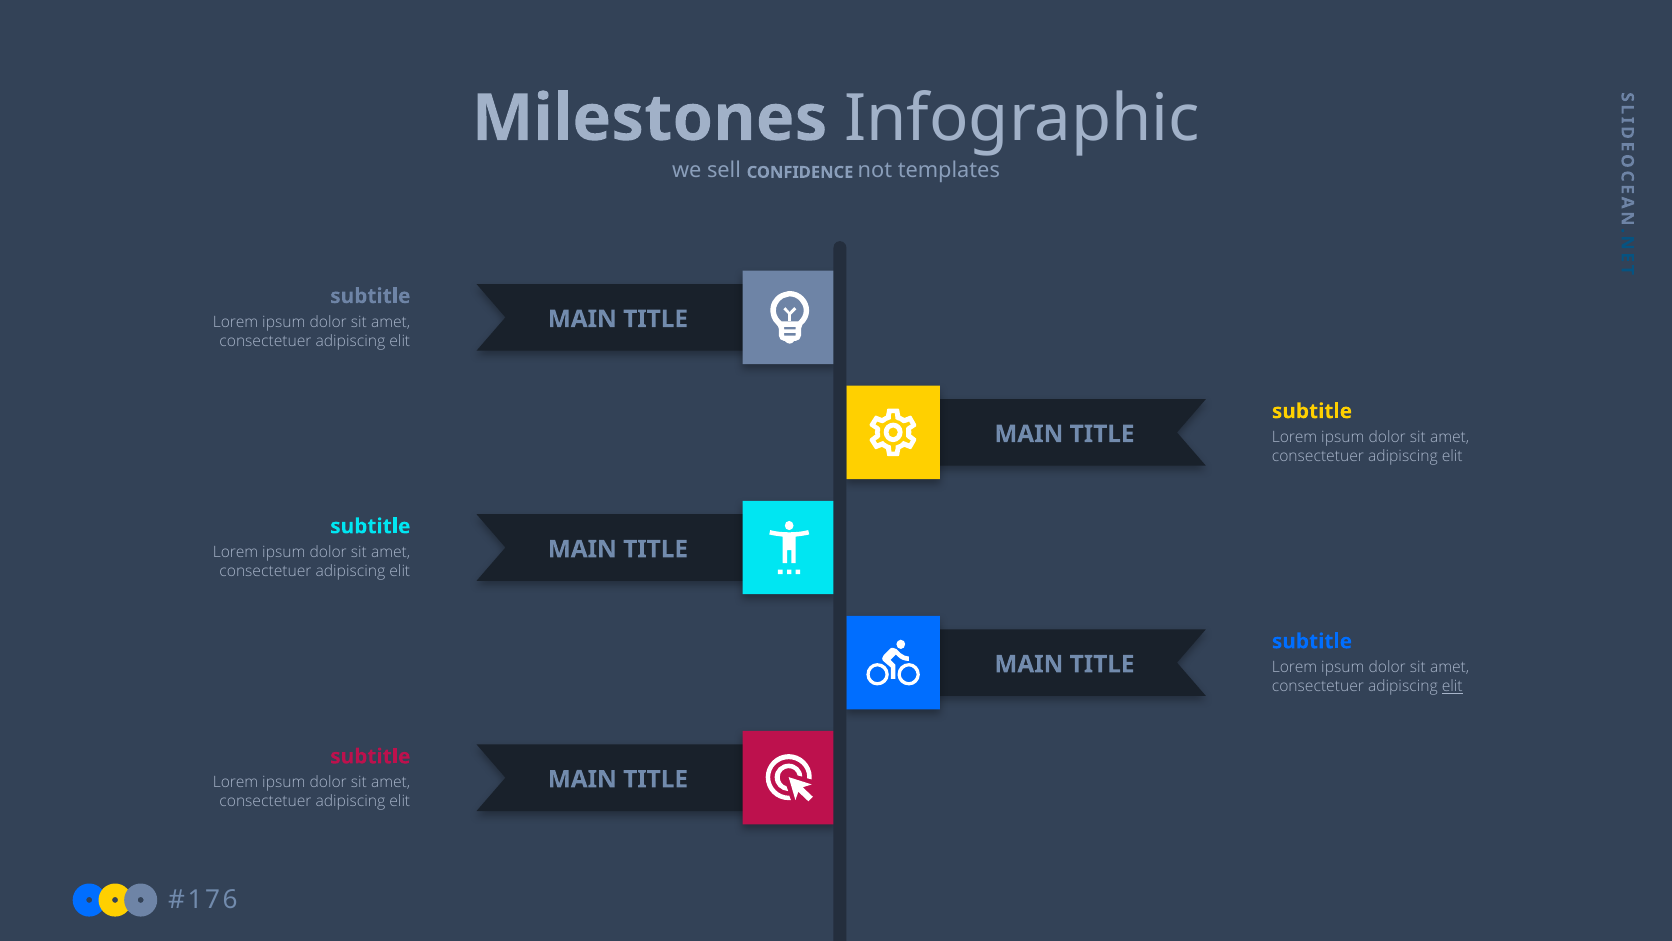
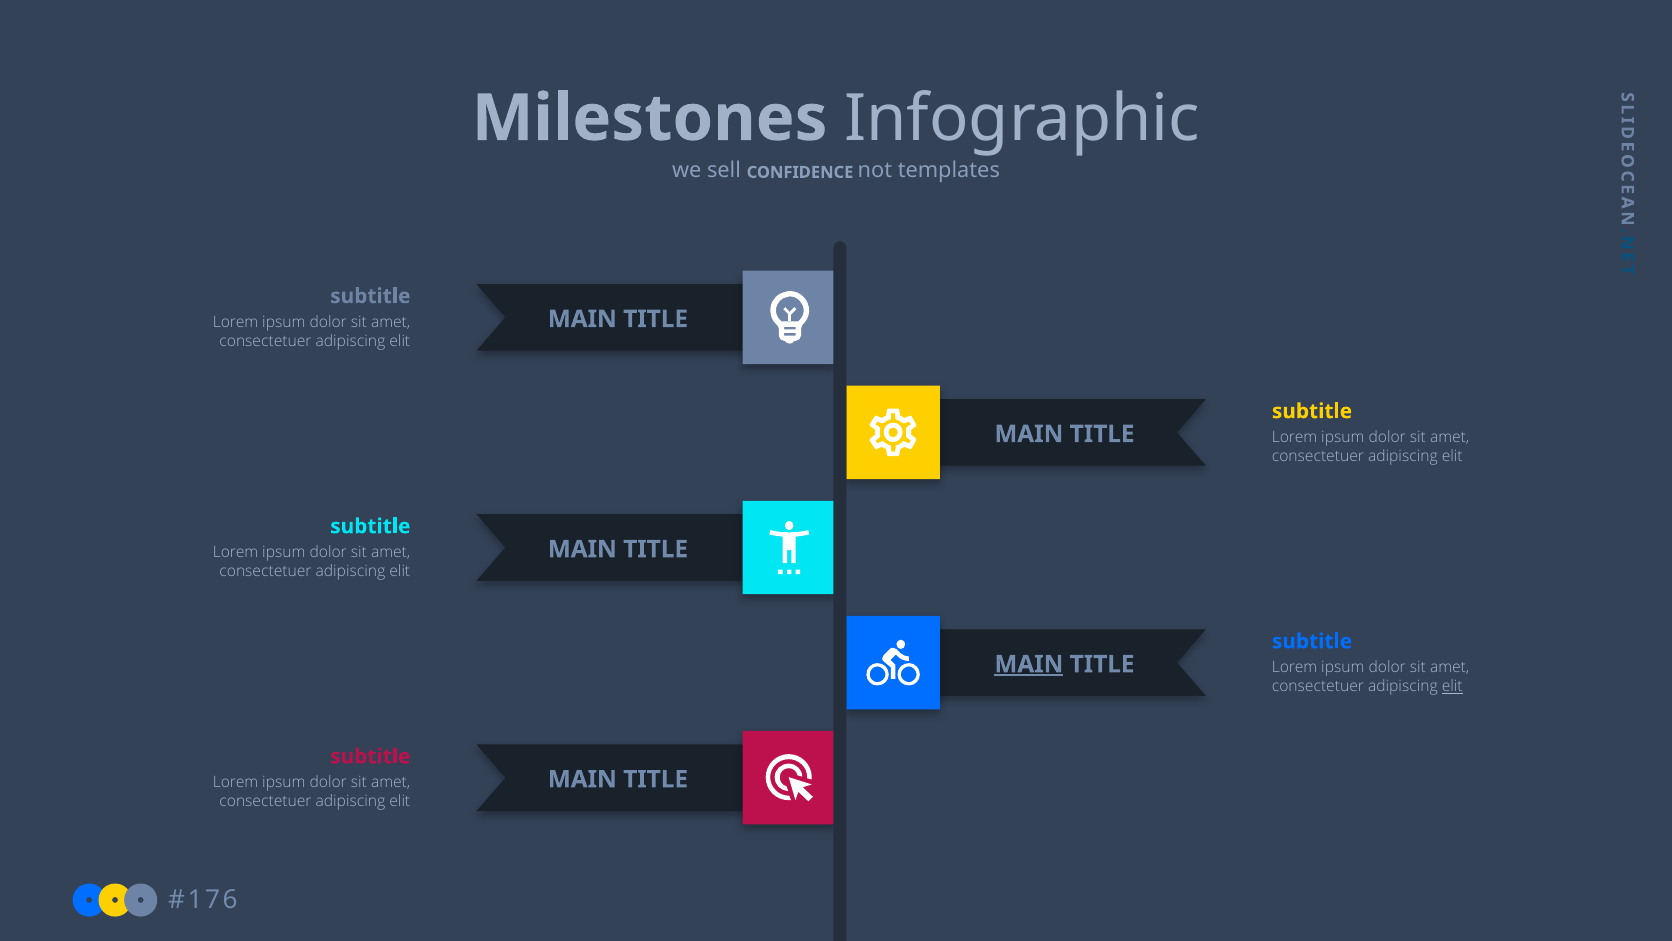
MAIN underline: none -> present (1029, 664)
